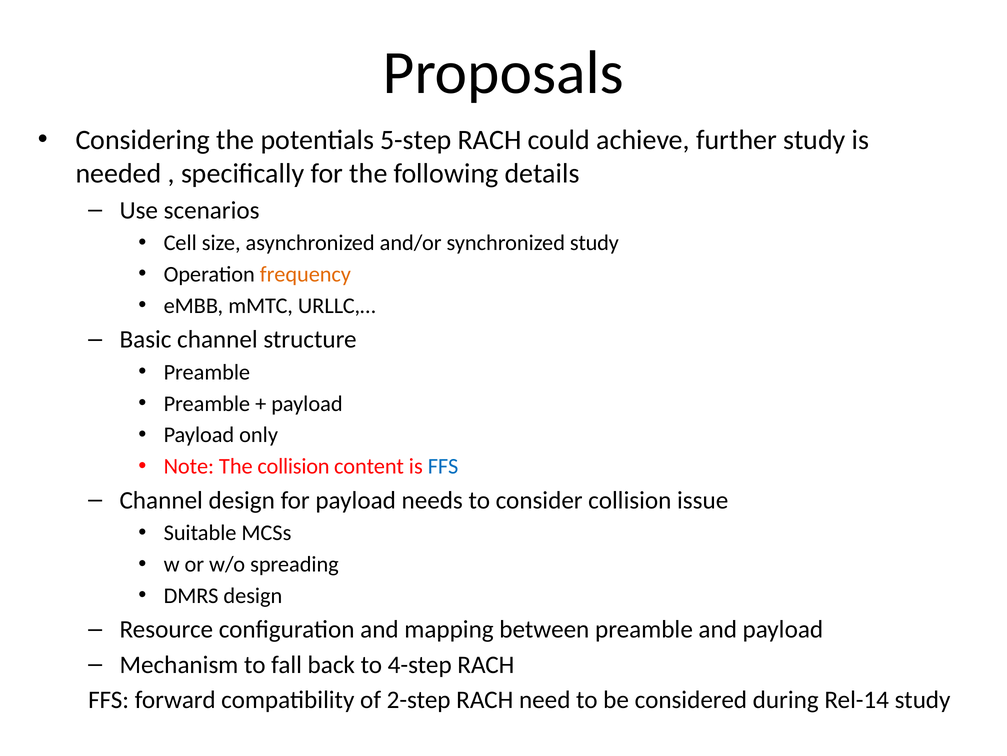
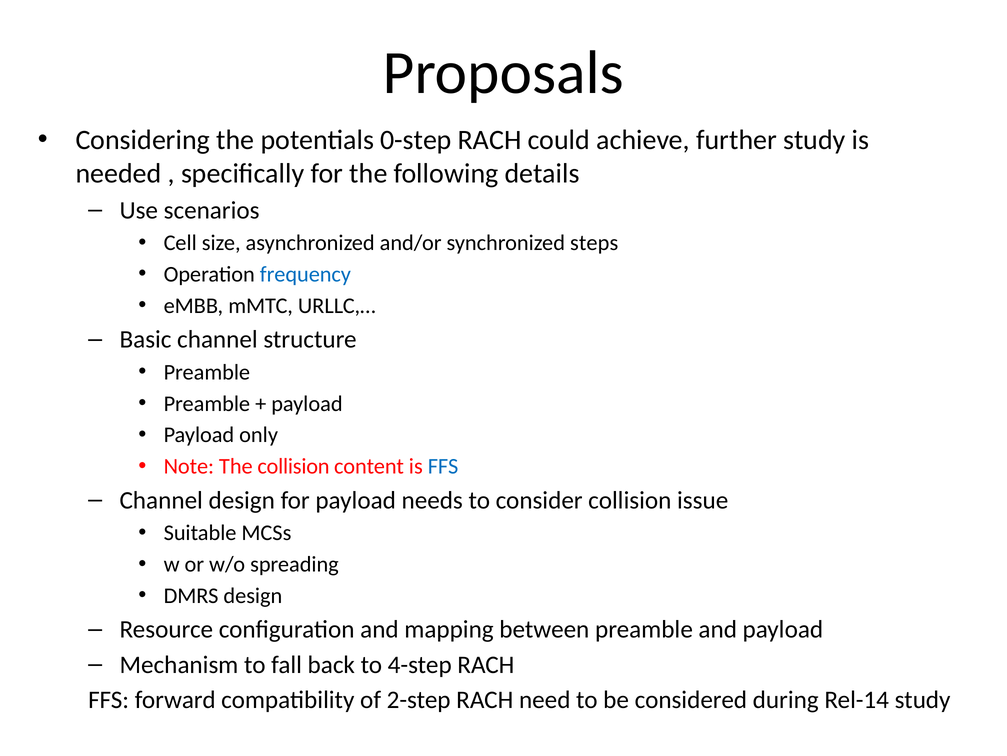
5-step: 5-step -> 0-step (416, 140)
synchronized study: study -> steps (594, 243)
frequency colour: orange -> blue (305, 274)
